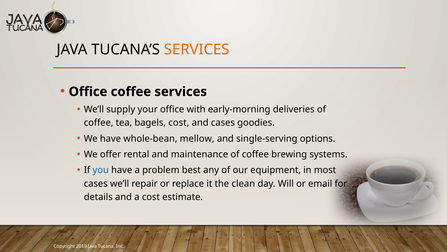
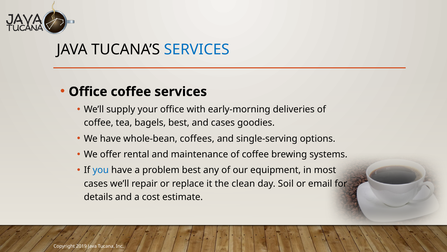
SERVICES colour: orange -> blue (197, 50)
bagels cost: cost -> best (179, 123)
mellow: mellow -> coffees (197, 138)
Will: Will -> Soil (286, 183)
